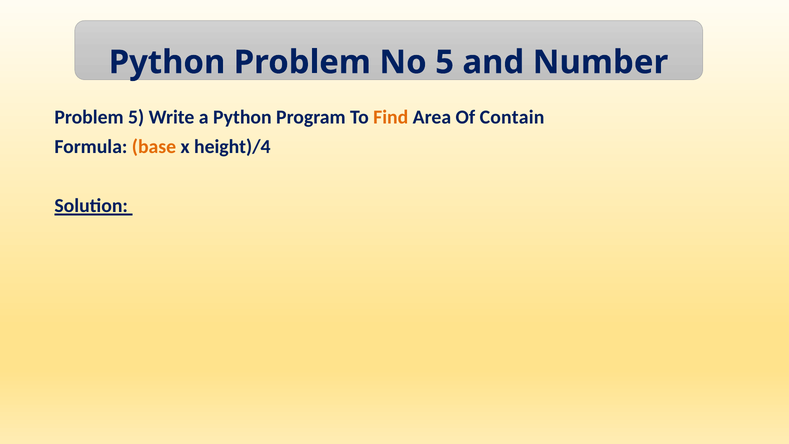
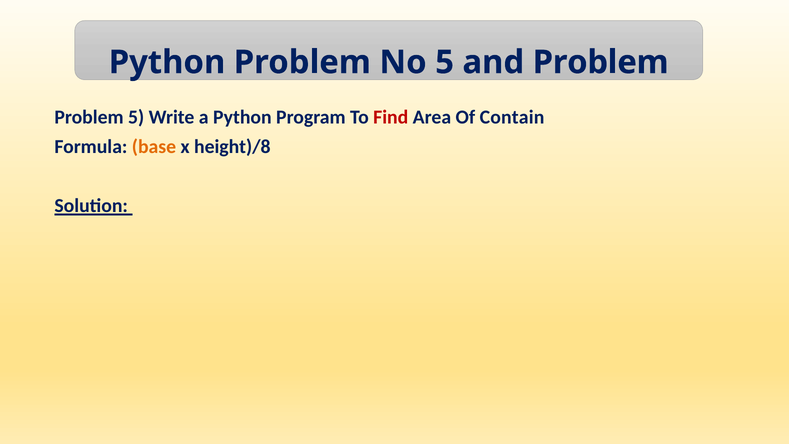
and Number: Number -> Problem (601, 62)
Find colour: orange -> red (391, 117)
height)/4: height)/4 -> height)/8 (232, 147)
